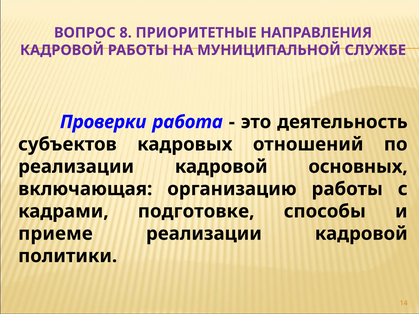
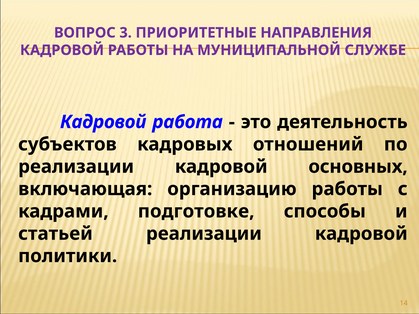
8: 8 -> 3 (126, 33)
Проверки: Проверки -> Кадровой (103, 122)
приеме: приеме -> статьей (55, 234)
